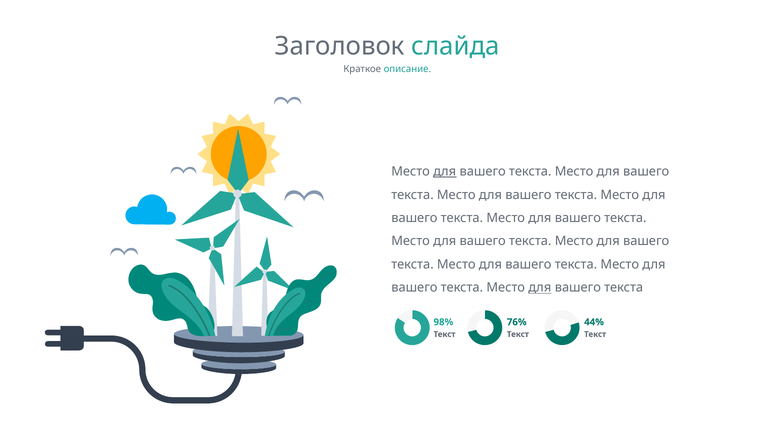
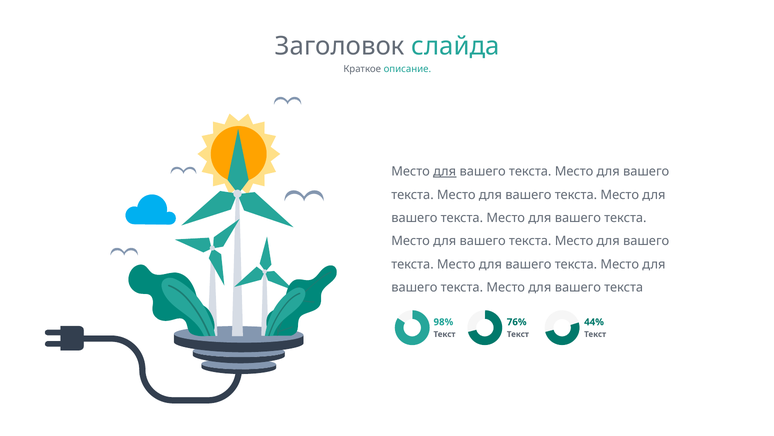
для underline: present -> none (540, 287)
